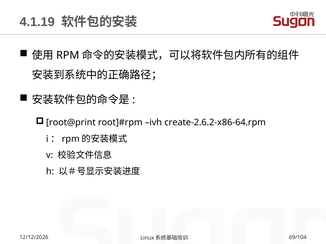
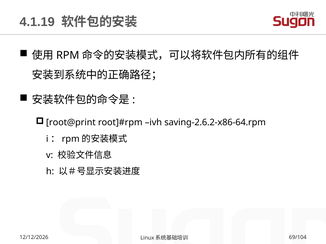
create-2.6.2-x86-64.rpm: create-2.6.2-x86-64.rpm -> saving-2.6.2-x86-64.rpm (215, 123)
